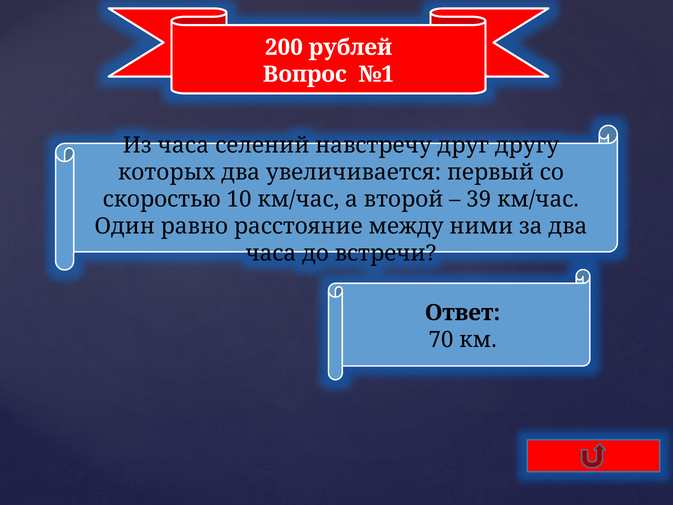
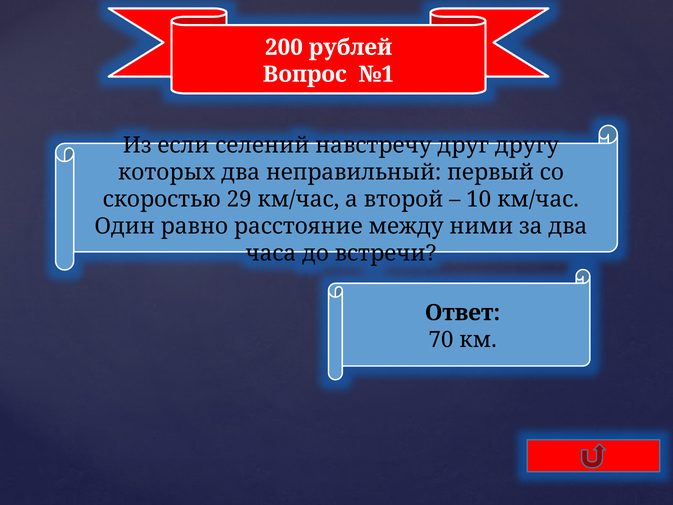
Из часа: часа -> если (183, 145)
увеличивается: увеличивается -> неправильный (354, 172)
10: 10 -> 29 (239, 199)
39: 39 -> 10 (479, 199)
